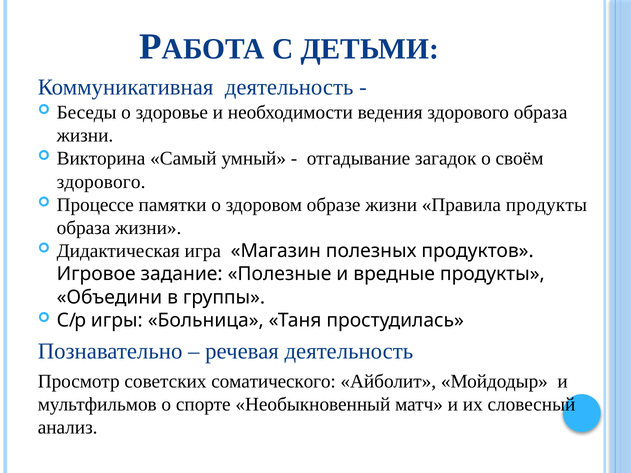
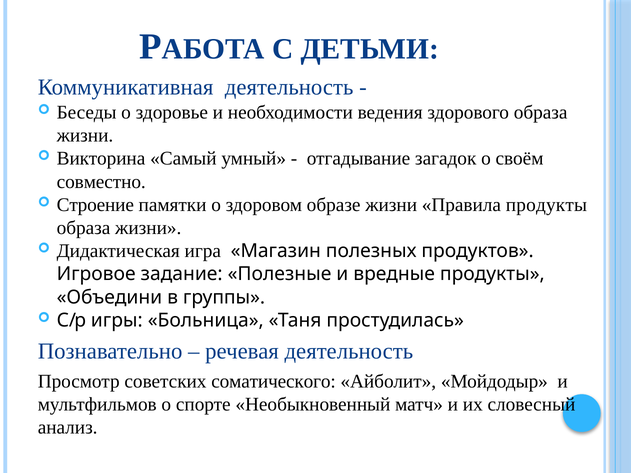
здорового: здорового -> совместно (101, 182)
Процессе: Процессе -> Строение (95, 205)
